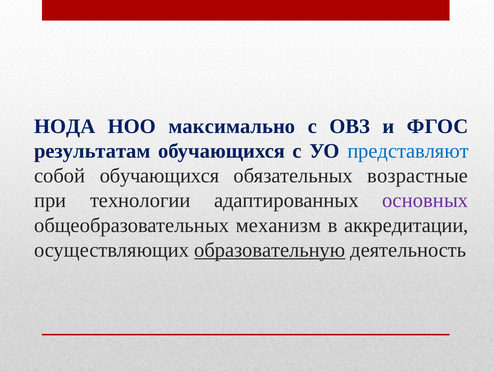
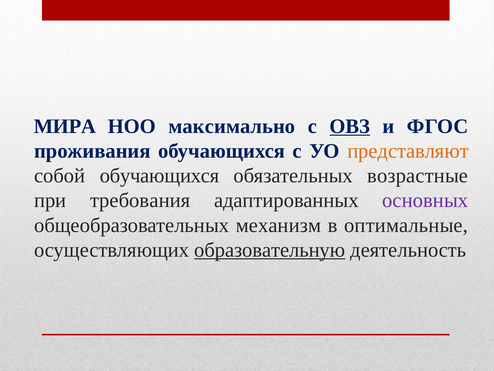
НОДА: НОДА -> МИРА (65, 126)
ОВЗ underline: none -> present (350, 126)
результатам: результатам -> проживания (92, 151)
представляют colour: blue -> orange (408, 151)
технологии: технологии -> требования (140, 200)
аккредитации: аккредитации -> оптимальные (406, 225)
